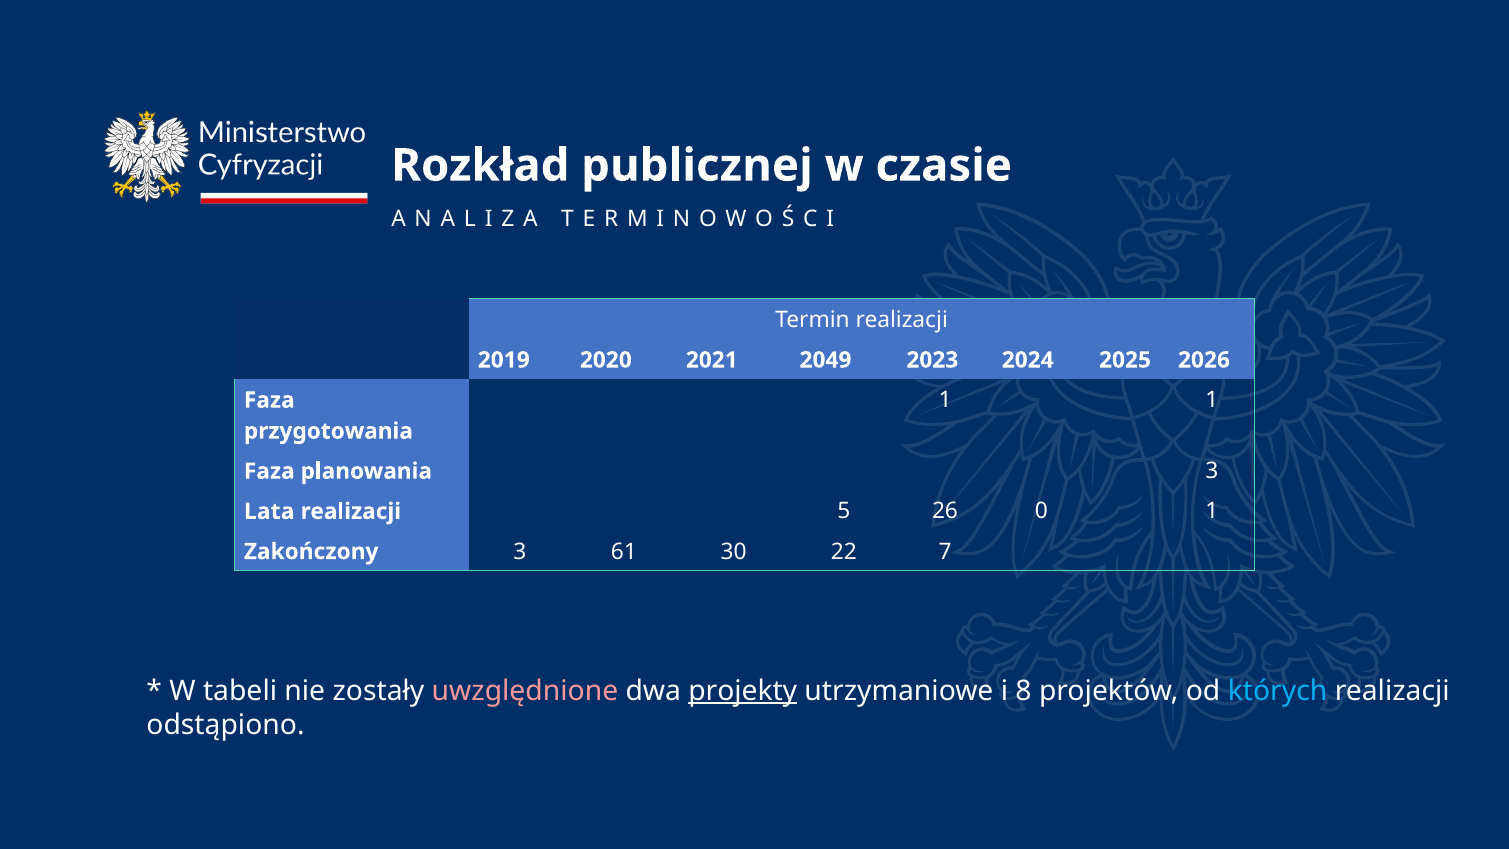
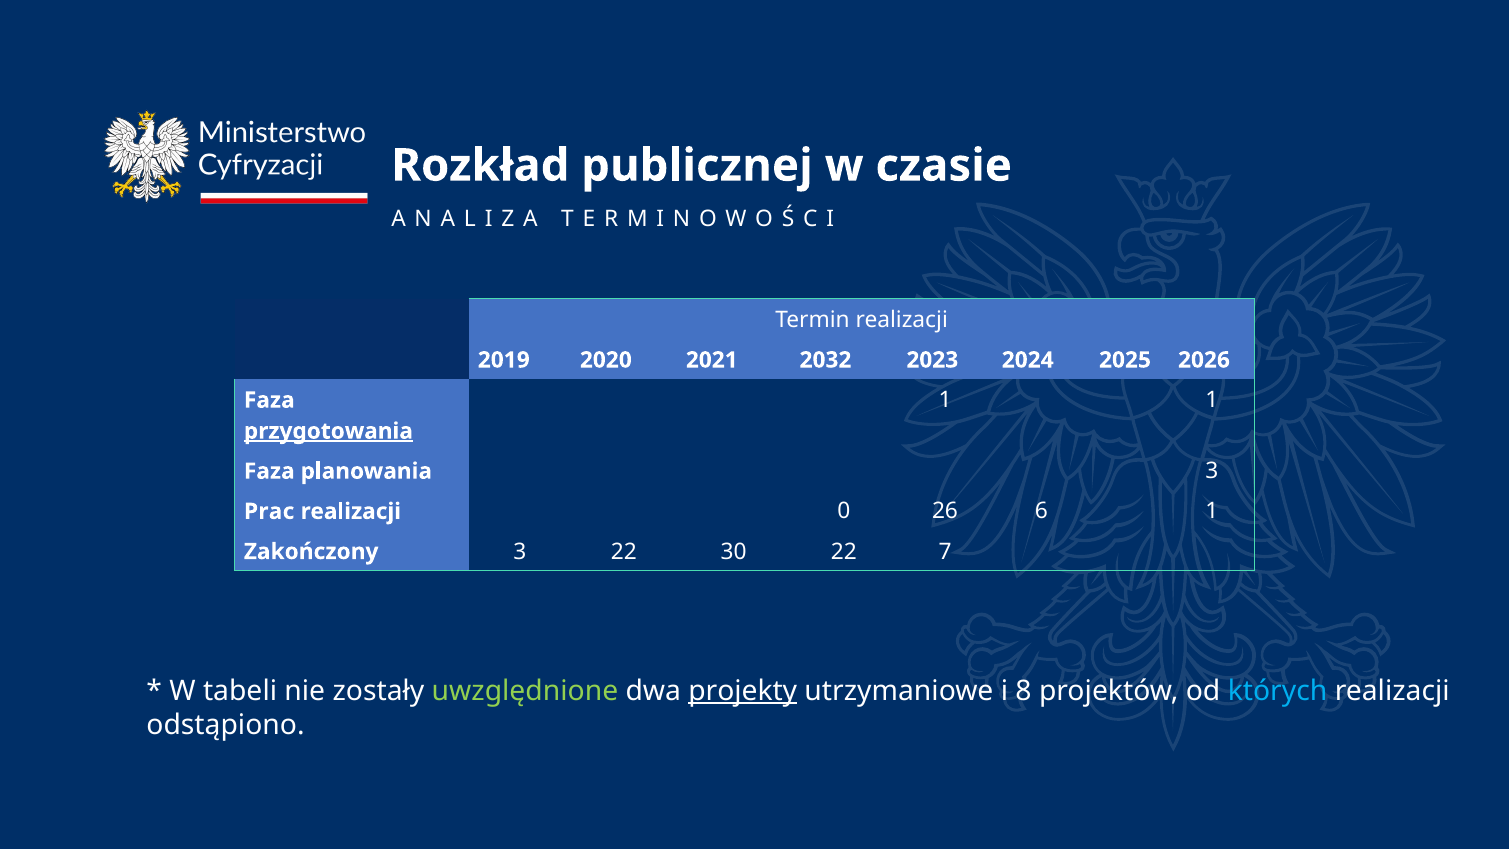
2049: 2049 -> 2032 (825, 360)
przygotowania underline: none -> present (328, 431)
Lata: Lata -> Prac (269, 511)
5: 5 -> 0 (844, 511)
0: 0 -> 6 (1041, 511)
3 61: 61 -> 22 (624, 551)
uwzględnione colour: pink -> light green (525, 691)
